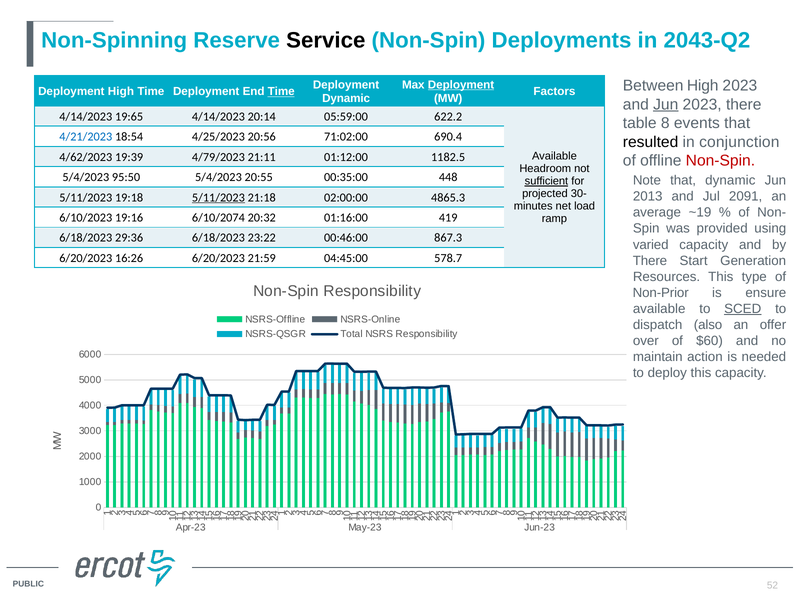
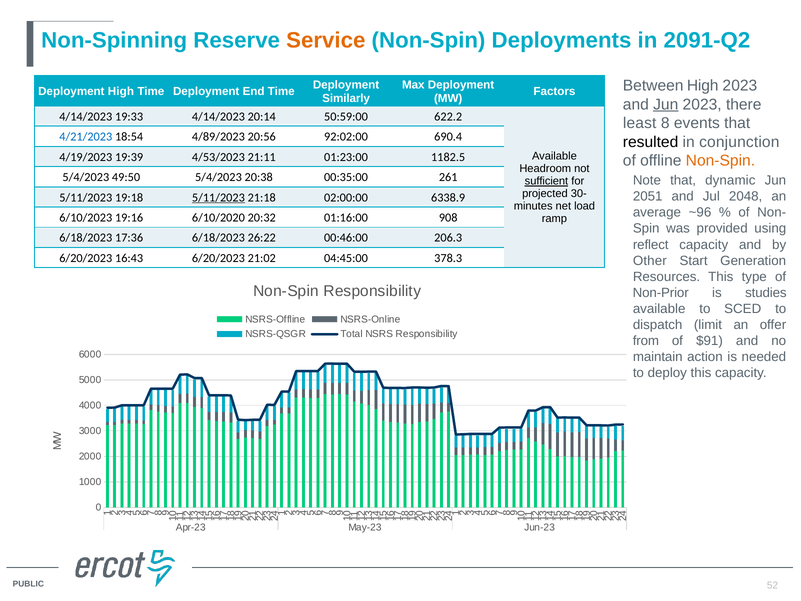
Service colour: black -> orange (326, 40)
2043-Q2: 2043-Q2 -> 2091-Q2 (707, 40)
Deployment underline: present -> none (461, 85)
Time underline: present -> none (281, 92)
Dynamic: Dynamic -> Similarly (346, 98)
19:65: 19:65 -> 19:33 (129, 117)
05:59:00: 05:59:00 -> 50:59:00 (346, 117)
table: table -> least (640, 123)
4/25/2023: 4/25/2023 -> 4/89/2023 (218, 137)
71:02:00: 71:02:00 -> 92:02:00 (346, 137)
4/62/2023: 4/62/2023 -> 4/19/2023 (86, 157)
4/79/2023: 4/79/2023 -> 4/53/2023 (218, 157)
01:12:00: 01:12:00 -> 01:23:00 (346, 157)
Non-Spin colour: red -> orange (720, 161)
95:50: 95:50 -> 49:50 (126, 177)
20:55: 20:55 -> 20:38 (259, 177)
448: 448 -> 261 (448, 177)
2013: 2013 -> 2051 (648, 196)
2091: 2091 -> 2048 (746, 196)
4865.3: 4865.3 -> 6338.9 (448, 197)
~19: ~19 -> ~96 (700, 212)
6/10/2074: 6/10/2074 -> 6/10/2020 (218, 218)
419: 419 -> 908 (448, 218)
29:36: 29:36 -> 17:36 (129, 238)
23:22: 23:22 -> 26:22 (262, 238)
867.3: 867.3 -> 206.3 (448, 238)
varied: varied -> reflect (651, 245)
16:26: 16:26 -> 16:43 (129, 258)
21:59: 21:59 -> 21:02 (262, 258)
578.7: 578.7 -> 378.3 (448, 258)
There: There -> Other (650, 261)
ensure: ensure -> studies (766, 293)
SCED underline: present -> none (743, 309)
also: also -> limit (708, 325)
over: over -> from (646, 341)
$60: $60 -> $91 (709, 341)
